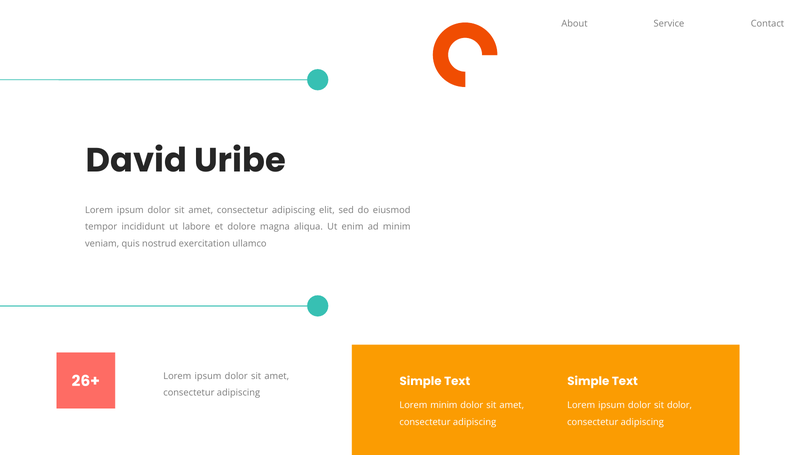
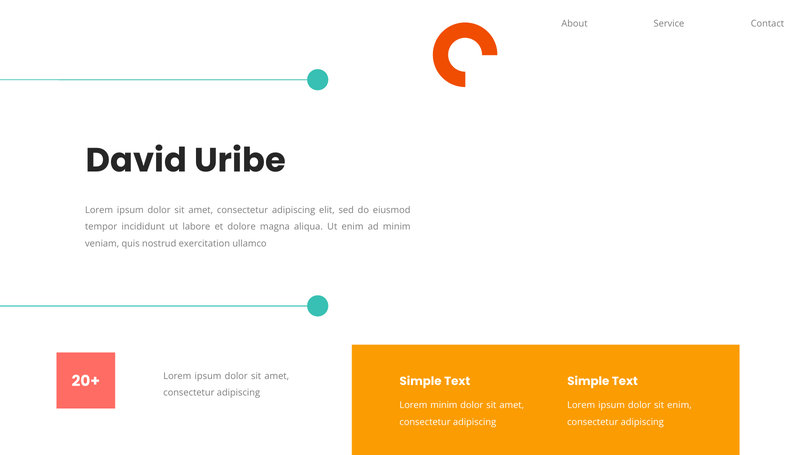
26+: 26+ -> 20+ (86, 381)
sit dolor: dolor -> enim (679, 405)
